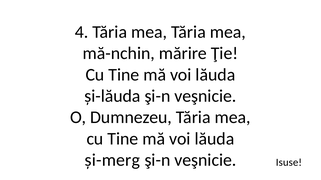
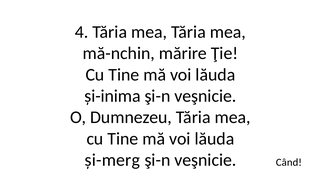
și-lăuda: și-lăuda -> și-inima (112, 96)
Isuse: Isuse -> Când (289, 163)
